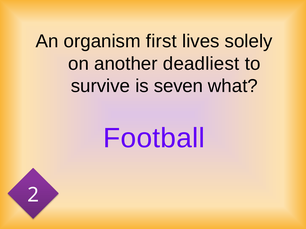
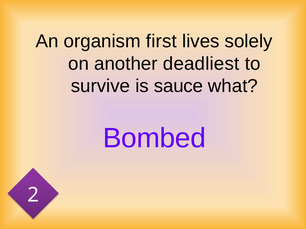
seven: seven -> sauce (178, 86)
Football: Football -> Bombed (154, 138)
